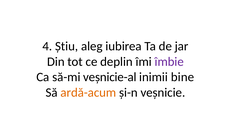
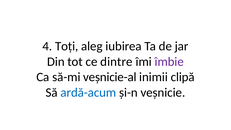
Știu: Știu -> Toți (67, 46)
deplin: deplin -> dintre (116, 62)
bine: bine -> clipă (183, 77)
ardă-acum colour: orange -> blue (88, 92)
